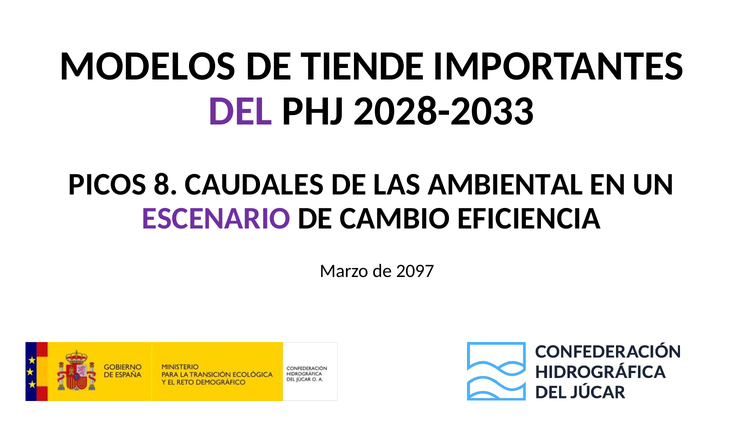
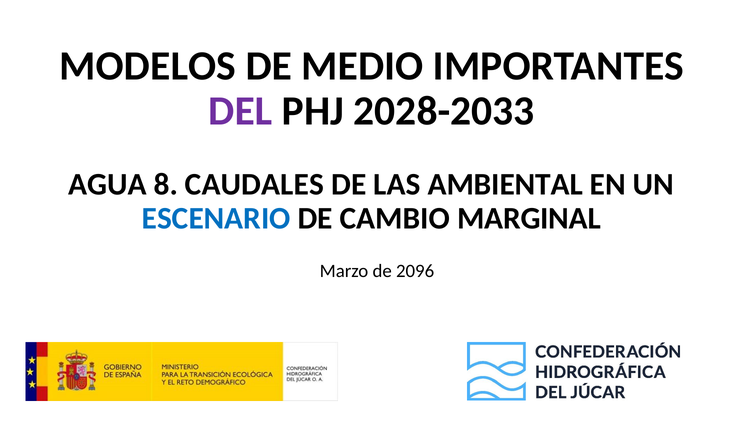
TIENDE: TIENDE -> MEDIO (363, 66)
PICOS: PICOS -> AGUA (108, 184)
ESCENARIO colour: purple -> blue (216, 218)
EFICIENCIA: EFICIENCIA -> MARGINAL (529, 218)
2097: 2097 -> 2096 (415, 271)
